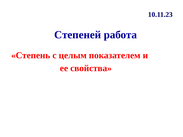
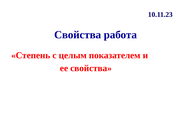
Степеней: Степеней -> Свойства (78, 35)
